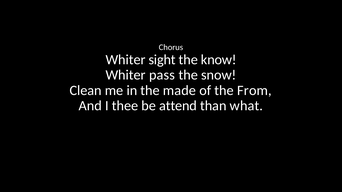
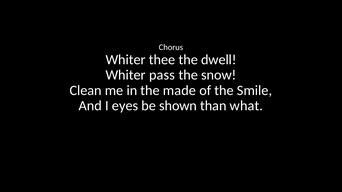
sight: sight -> thee (162, 60)
know: know -> dwell (219, 60)
From: From -> Smile (255, 91)
thee: thee -> eyes (125, 106)
attend: attend -> shown (178, 106)
